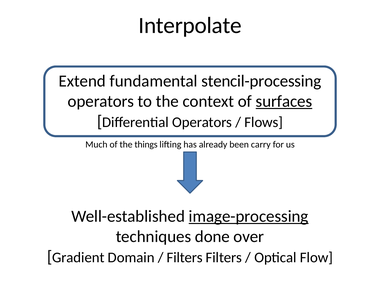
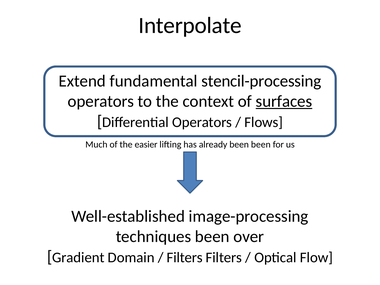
things: things -> easier (146, 144)
been carry: carry -> been (261, 144)
image-processing underline: present -> none (249, 216)
techniques done: done -> been (212, 237)
